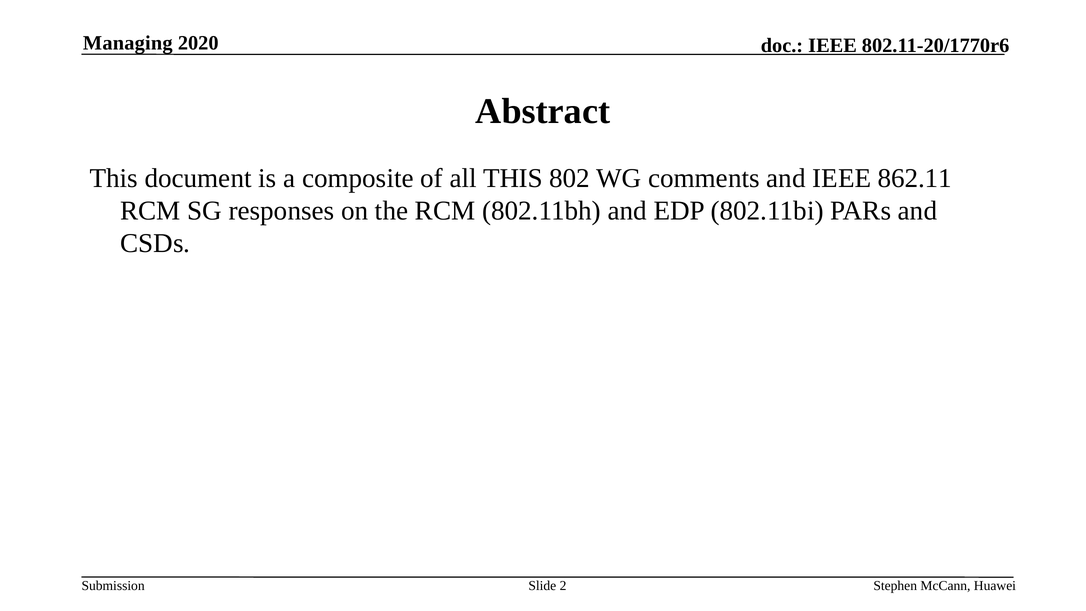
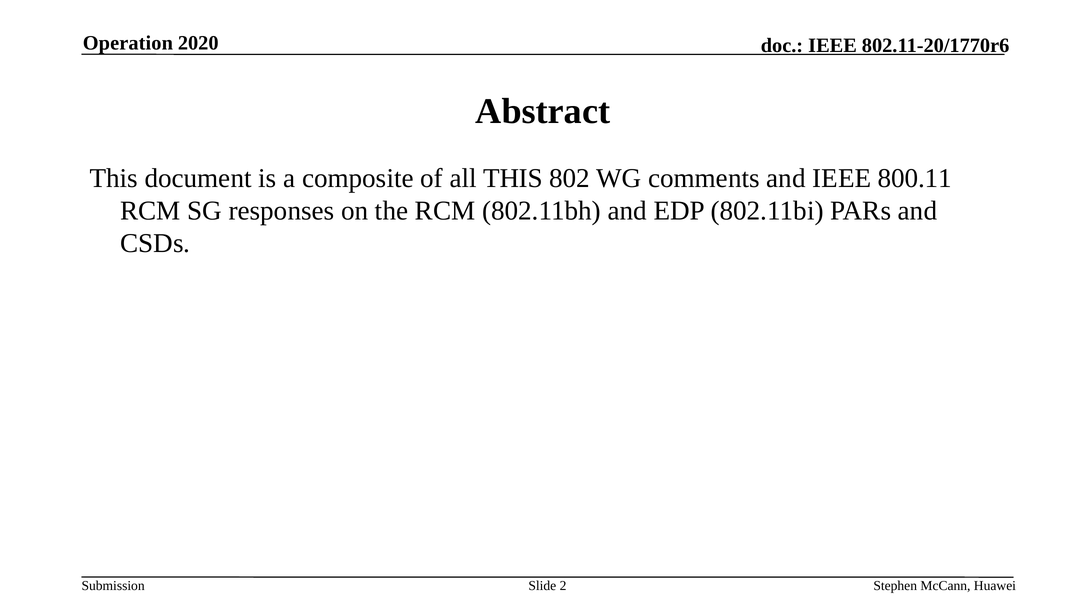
Managing: Managing -> Operation (128, 43)
862.11: 862.11 -> 800.11 (915, 178)
